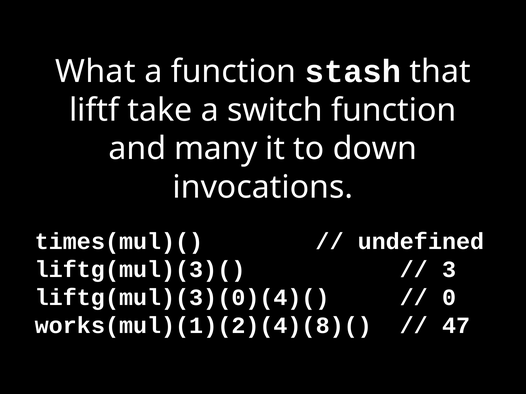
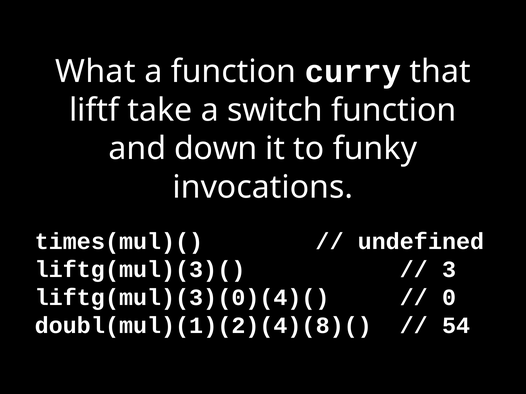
stash: stash -> curry (353, 72)
many: many -> down (216, 149)
down: down -> funky (375, 149)
works(mul)(1)(2)(4)(8)(: works(mul)(1)(2)(4)(8)( -> doubl(mul)(1)(2)(4)(8)( (203, 326)
47: 47 -> 54 (456, 326)
